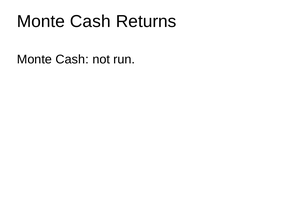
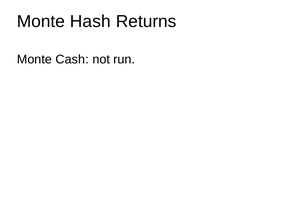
Cash: Cash -> Hash (90, 21)
